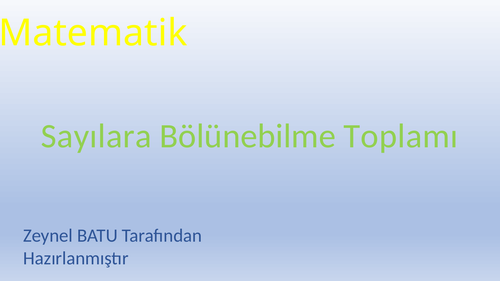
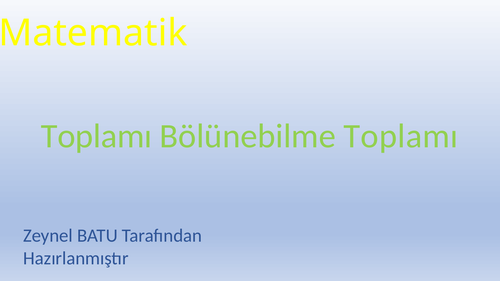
Sayılara: Sayılara -> Toplamı (96, 136)
